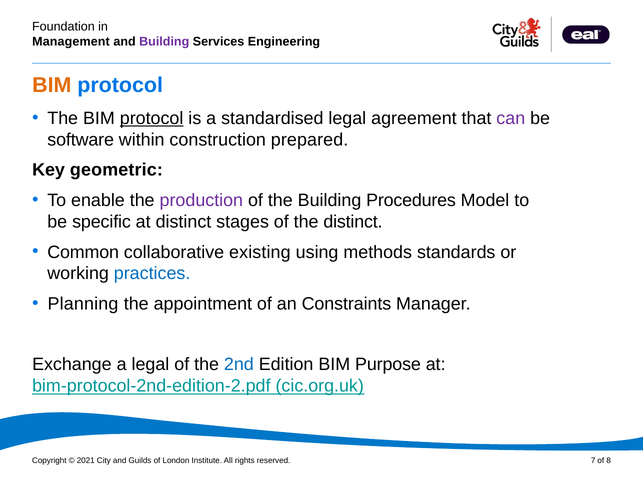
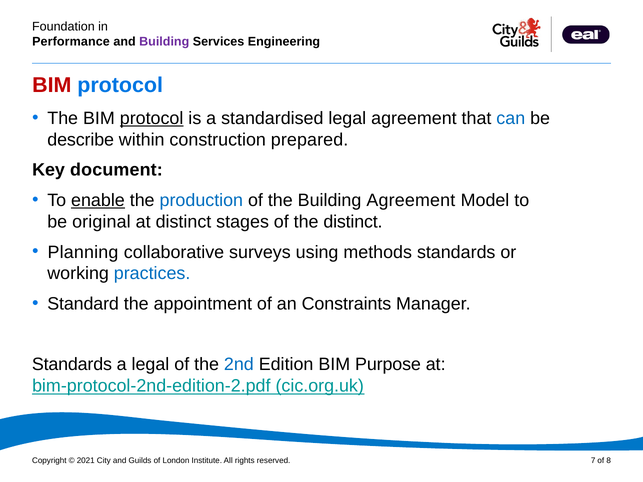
Management: Management -> Performance (71, 42)
BIM colour: orange -> red (52, 85)
can colour: purple -> blue (511, 118)
software: software -> describe (81, 140)
geometric: geometric -> document (116, 170)
enable underline: none -> present (98, 200)
production colour: purple -> blue (201, 200)
Building Procedures: Procedures -> Agreement (411, 200)
specific: specific -> original (101, 222)
Common: Common -> Planning (83, 252)
existing: existing -> surveys (260, 252)
Planning: Planning -> Standard (83, 304)
Exchange: Exchange -> Standards (72, 365)
